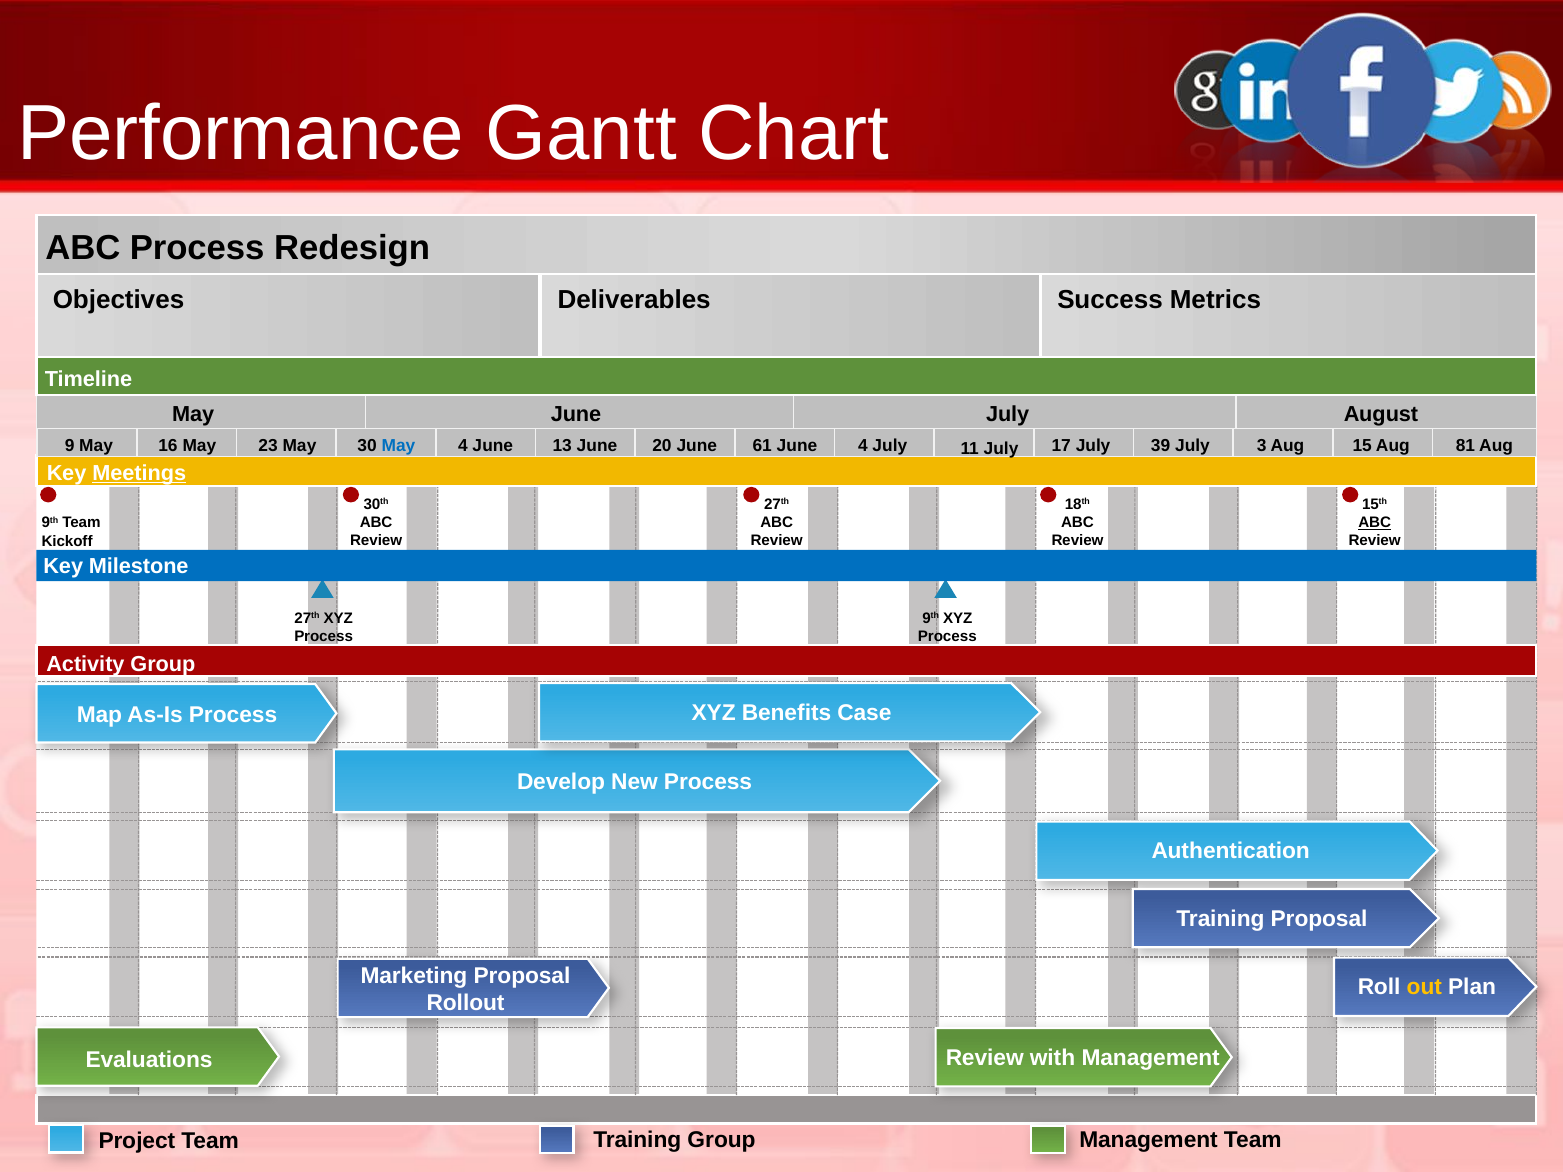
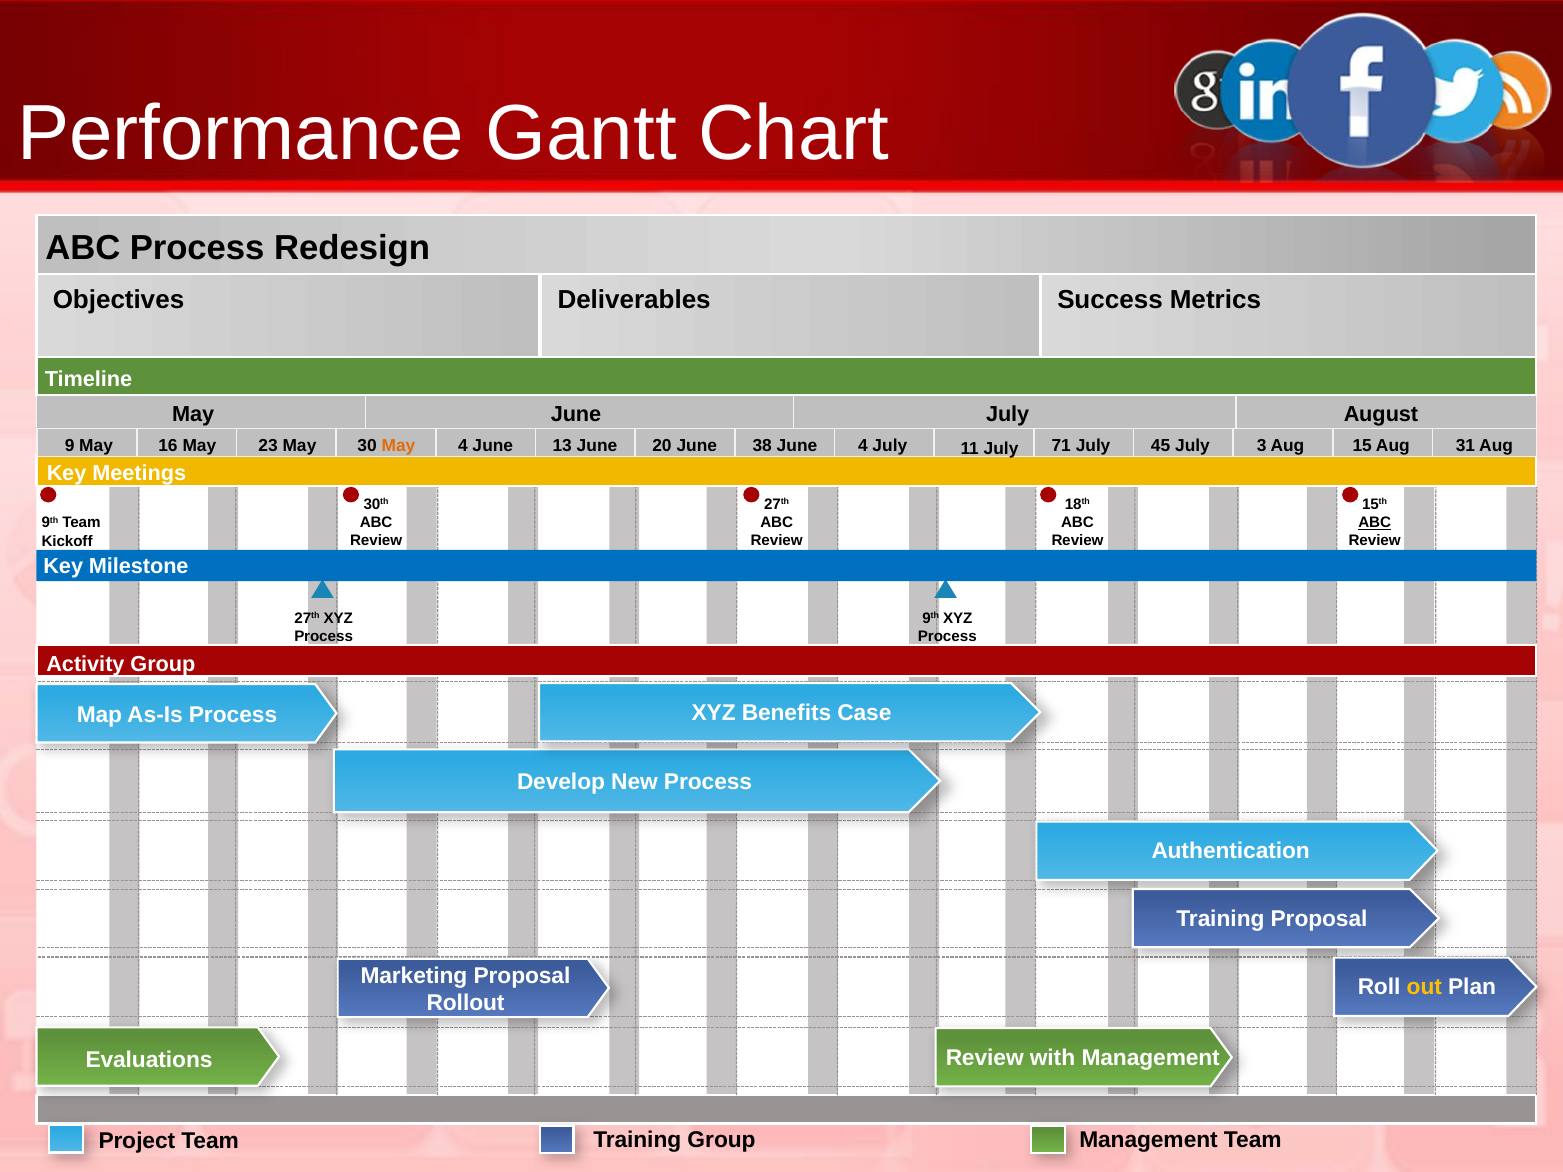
May colour: blue -> orange (398, 446)
61: 61 -> 38 (762, 446)
17: 17 -> 71 (1061, 446)
39: 39 -> 45 (1161, 446)
81: 81 -> 31 (1465, 446)
Meetings underline: present -> none (139, 474)
